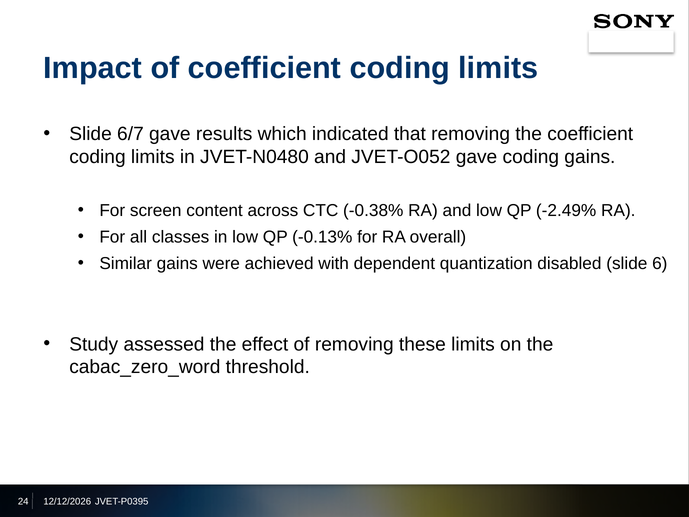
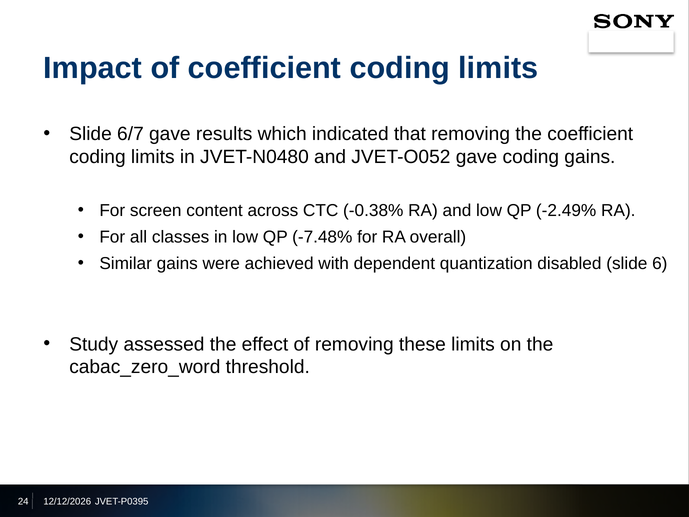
-0.13%: -0.13% -> -7.48% (322, 237)
